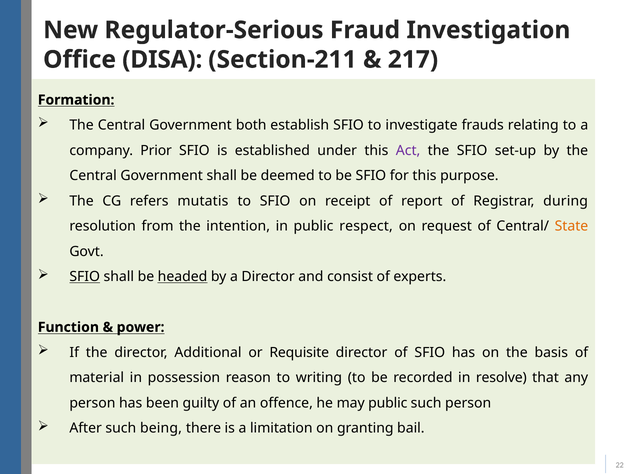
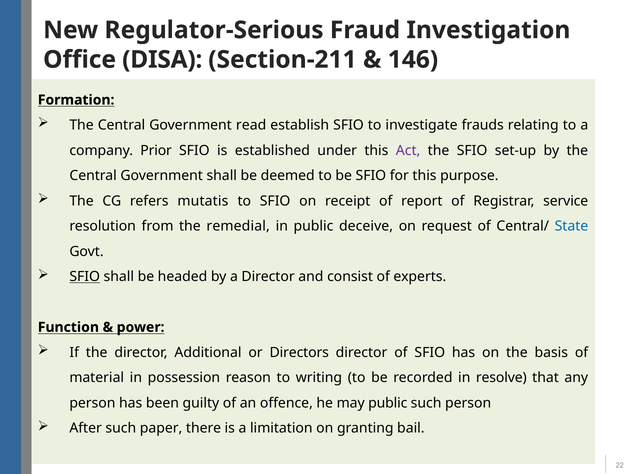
217: 217 -> 146 (413, 60)
both: both -> read (251, 125)
during: during -> service (566, 201)
intention: intention -> remedial (238, 226)
respect: respect -> deceive (366, 226)
State colour: orange -> blue (571, 226)
headed underline: present -> none (183, 277)
Requisite: Requisite -> Directors (299, 352)
being: being -> paper (161, 428)
